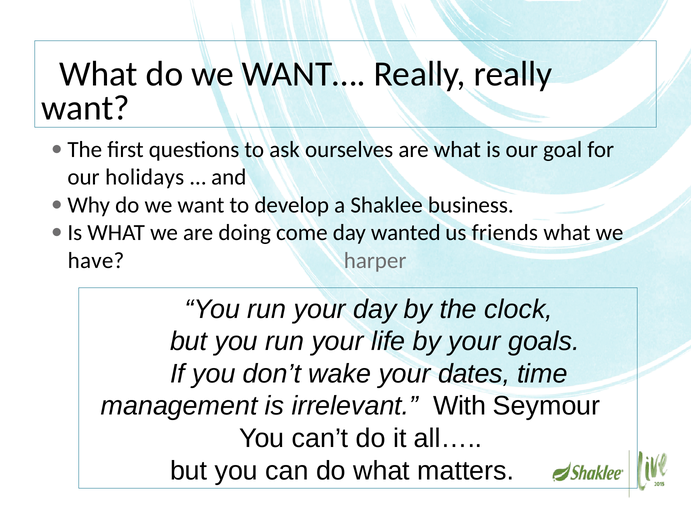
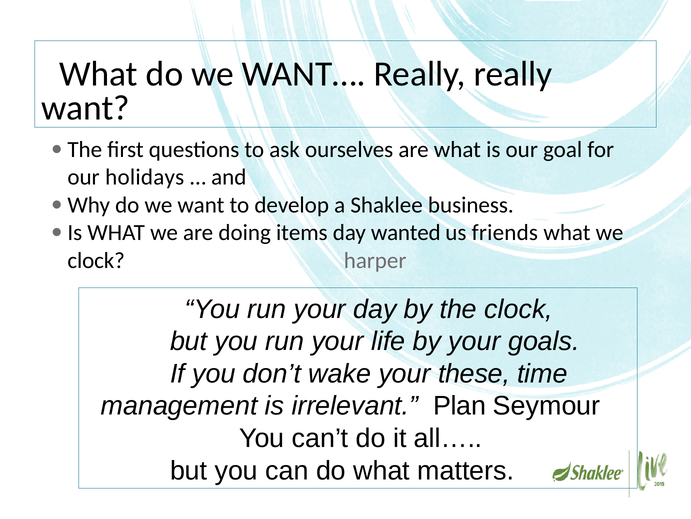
come: come -> items (302, 232)
have: have -> clock (96, 260)
dates: dates -> these (474, 373)
With: With -> Plan (460, 406)
